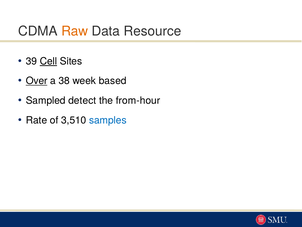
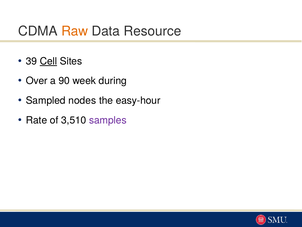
Over underline: present -> none (37, 81)
38: 38 -> 90 (64, 81)
based: based -> during (113, 81)
detect: detect -> nodes (82, 100)
from-hour: from-hour -> easy-hour (138, 100)
samples colour: blue -> purple (108, 120)
